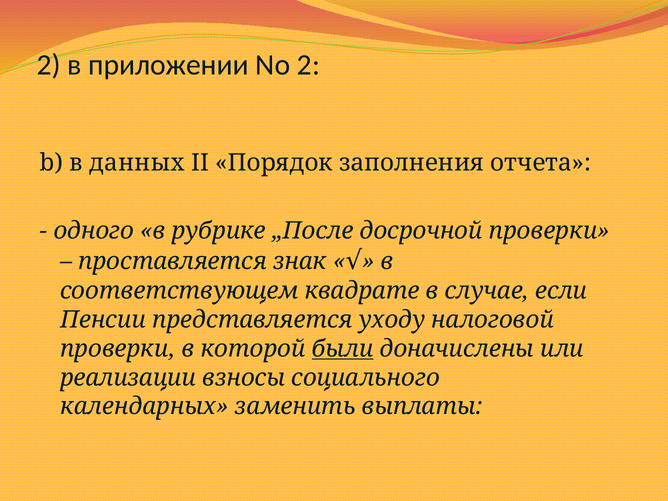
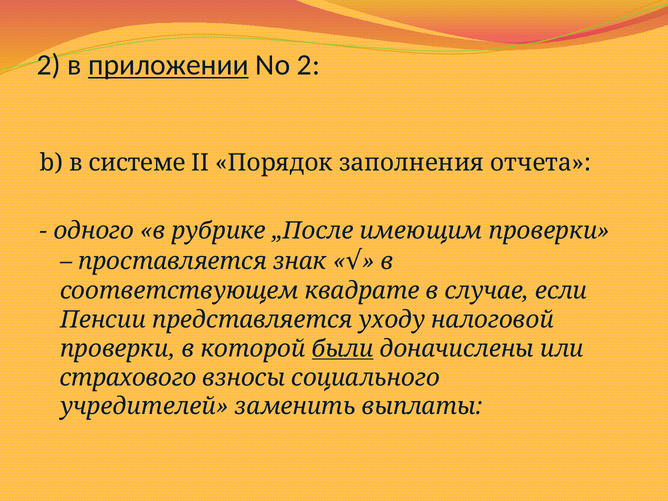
приложении underline: none -> present (168, 65)
данных: данных -> системе (137, 163)
досрочной: досрочной -> имеющим (421, 231)
реализации: реализации -> страхового (128, 378)
календарных: календарных -> учредителей (144, 406)
